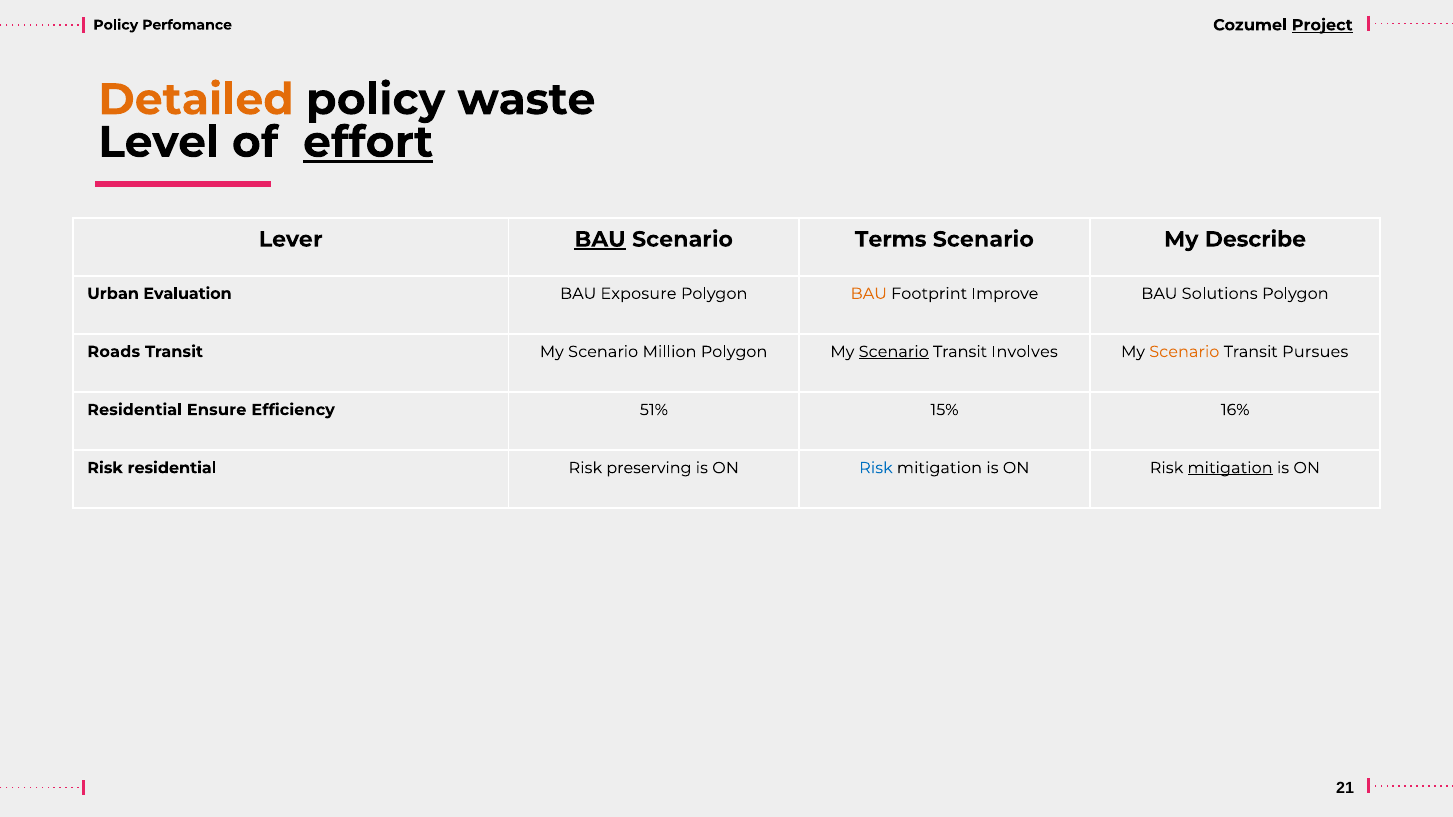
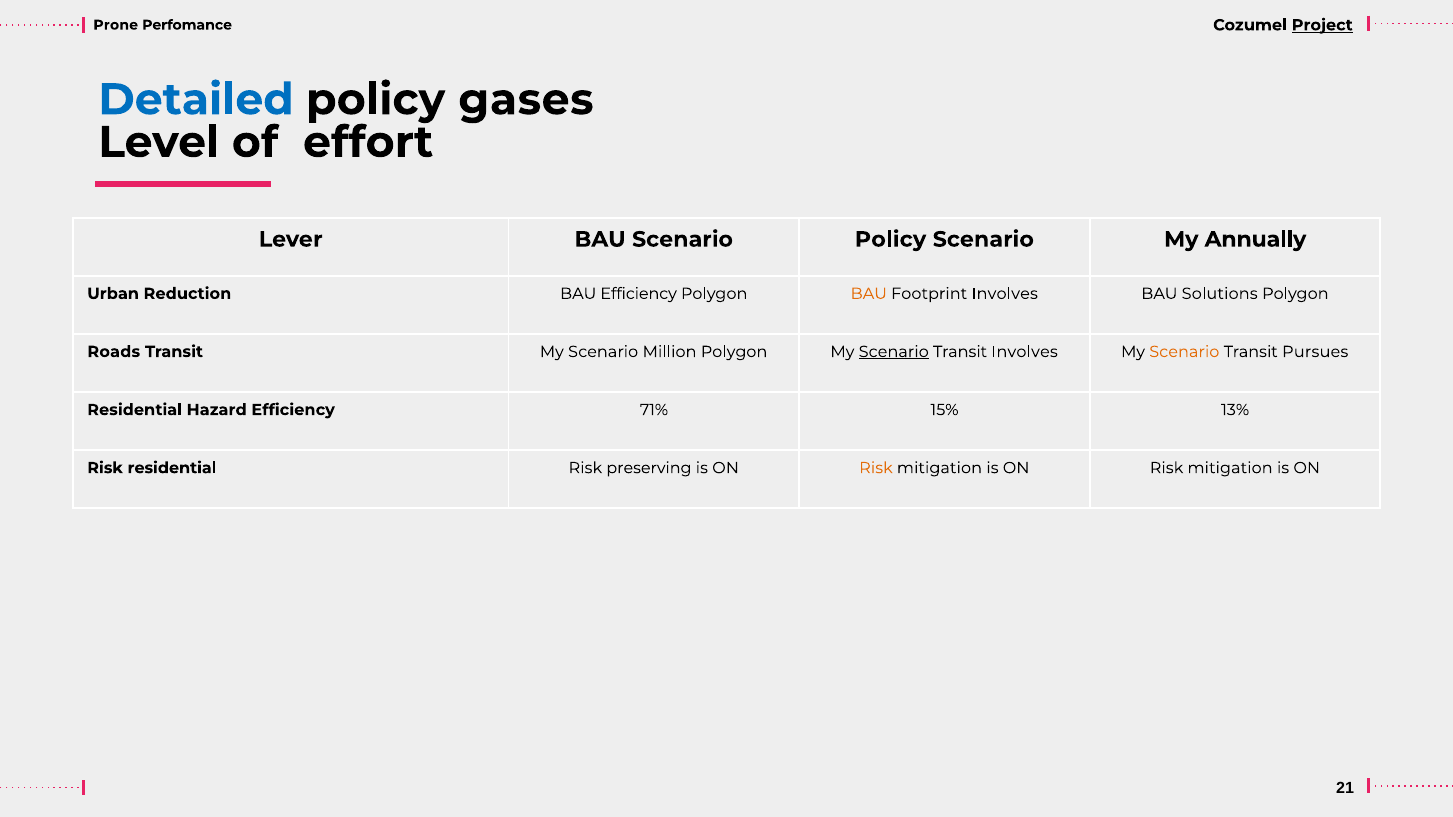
Policy: Policy -> Prone (116, 25)
Detailed colour: orange -> blue (196, 100)
waste: waste -> gases (526, 100)
effort underline: present -> none (368, 142)
BAU underline: present -> none (600, 239)
Scenario Terms: Terms -> Policy (891, 239)
Describe: Describe -> Annually (1255, 239)
Evaluation: Evaluation -> Reduction (187, 294)
BAU Exposure: Exposure -> Efficiency (639, 294)
Footprint Improve: Improve -> Involves (1005, 294)
Ensure: Ensure -> Hazard (217, 410)
51%: 51% -> 71% (654, 410)
16%: 16% -> 13% (1235, 410)
Risk colour: blue -> orange (876, 468)
mitigation underline: present -> none (1230, 468)
